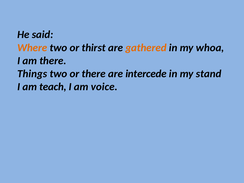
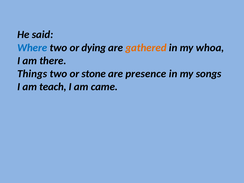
Where colour: orange -> blue (32, 48)
thirst: thirst -> dying (94, 48)
or there: there -> stone (94, 74)
intercede: intercede -> presence (146, 74)
stand: stand -> songs (209, 74)
voice: voice -> came (104, 87)
